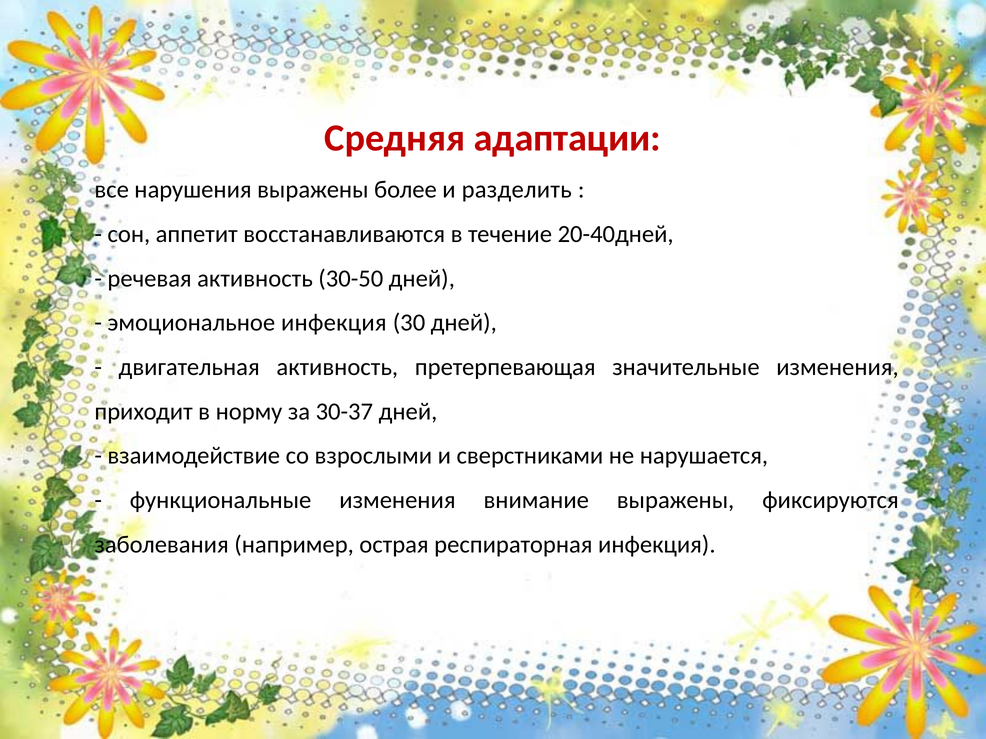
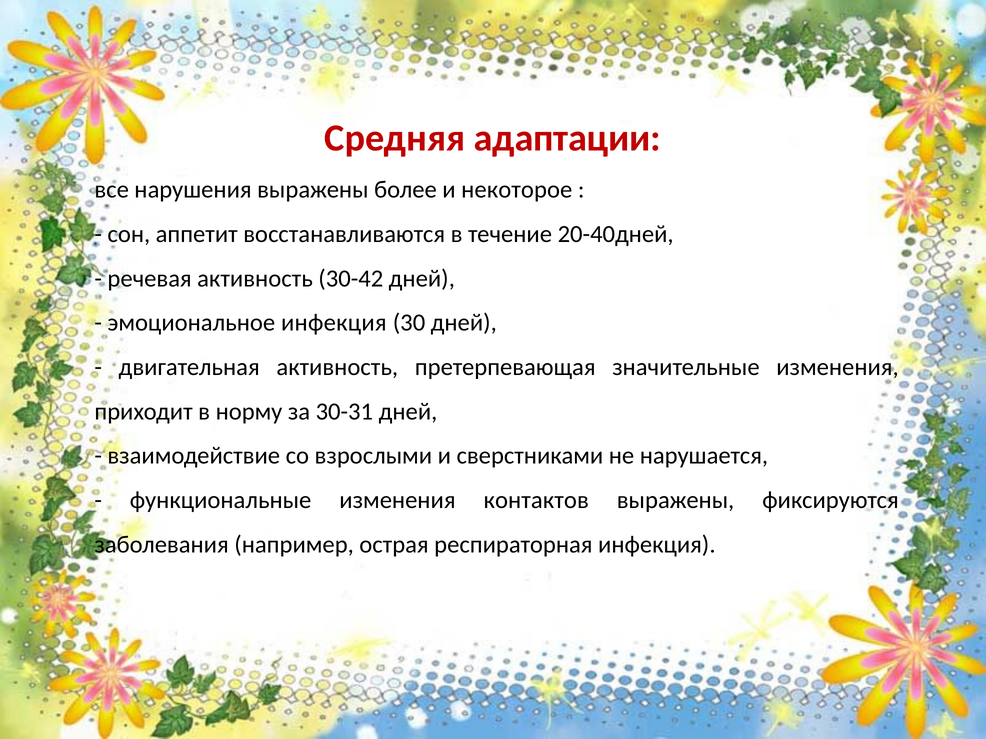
разделить: разделить -> некоторое (517, 190)
30-50: 30-50 -> 30-42 (351, 279)
30-37: 30-37 -> 30-31 (344, 412)
внимание: внимание -> контактов (536, 501)
